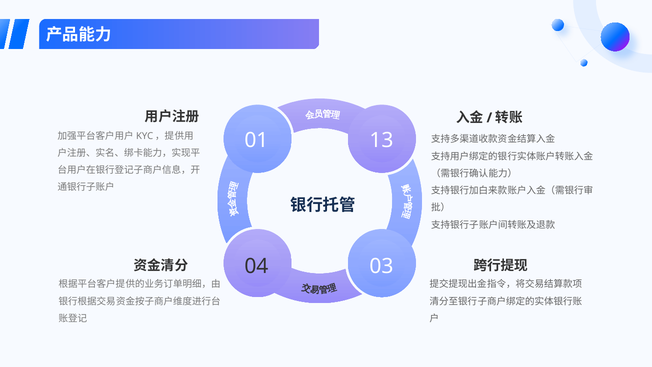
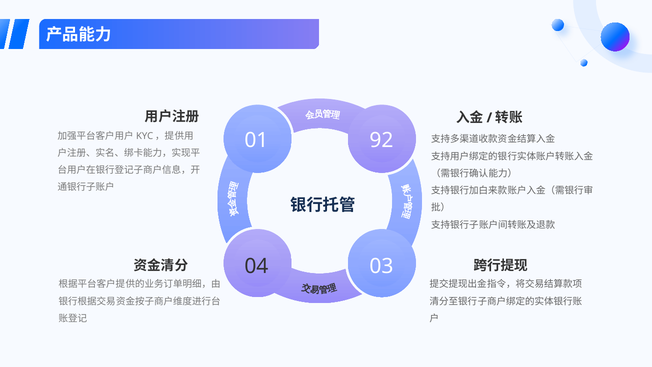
13: 13 -> 92 (381, 140)
